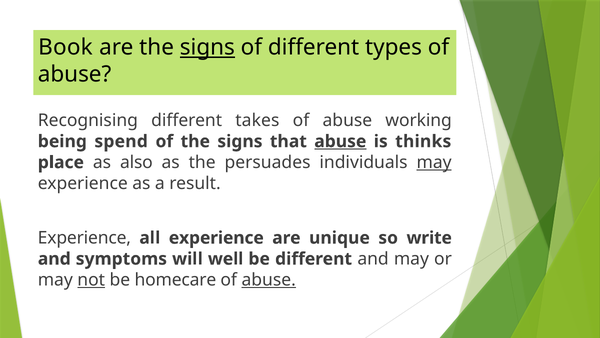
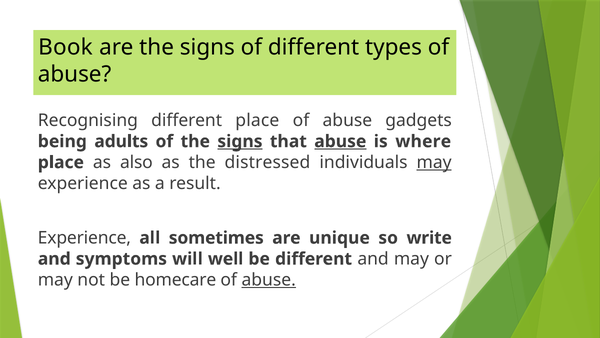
signs underline: present -> none (207, 47)
different takes: takes -> place (257, 120)
working: working -> gadgets (419, 120)
spend: spend -> adults (121, 141)
signs underline: none -> present (240, 141)
thinks: thinks -> where (423, 141)
persuades: persuades -> distressed (267, 162)
all experience: experience -> sometimes (216, 238)
not underline: present -> none (91, 279)
